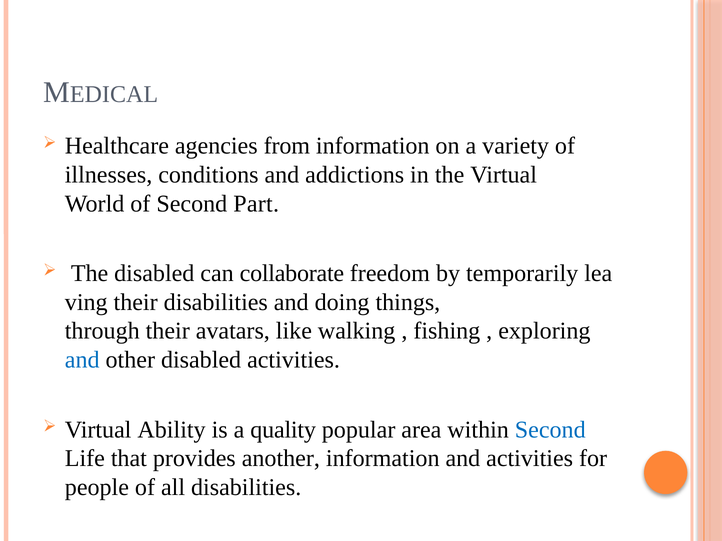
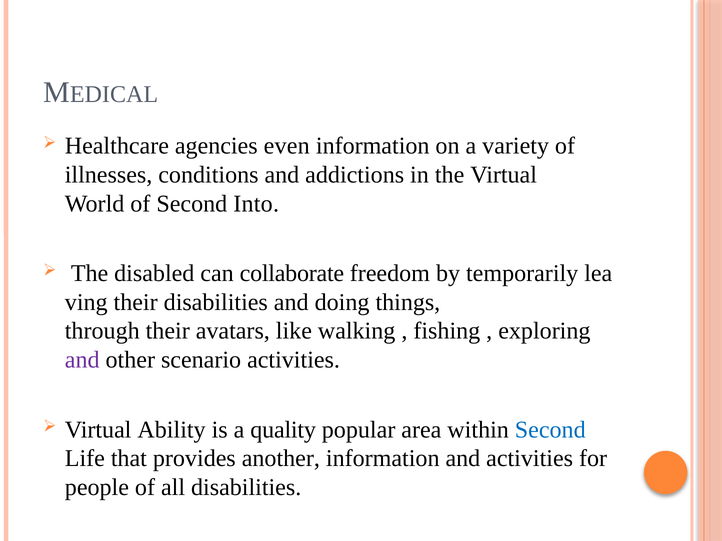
from: from -> even (287, 146)
Part: Part -> Into (256, 204)
and colour: blue -> purple (82, 360)
other disabled: disabled -> scenario (201, 360)
